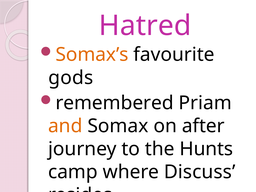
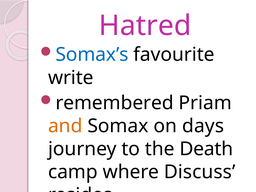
Somax’s colour: orange -> blue (92, 55)
gods: gods -> write (71, 78)
after: after -> days (203, 126)
Hunts: Hunts -> Death (206, 149)
